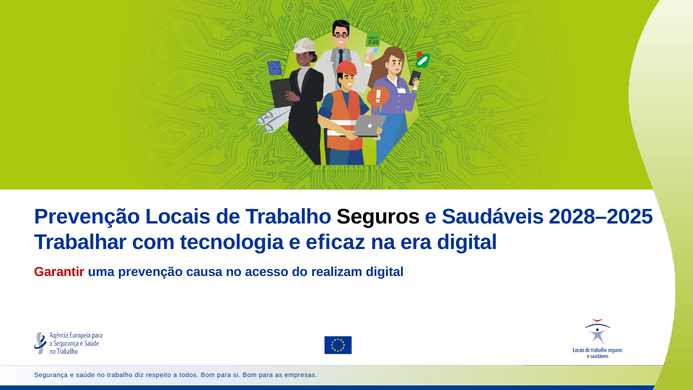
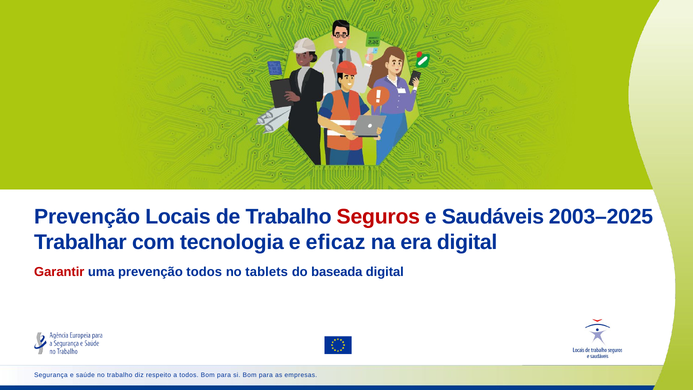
Seguros colour: black -> red (378, 217)
2028–2025: 2028–2025 -> 2003–2025 (601, 217)
prevenção causa: causa -> todos (204, 272)
acesso: acesso -> tablets (267, 272)
realizam: realizam -> baseada (337, 272)
